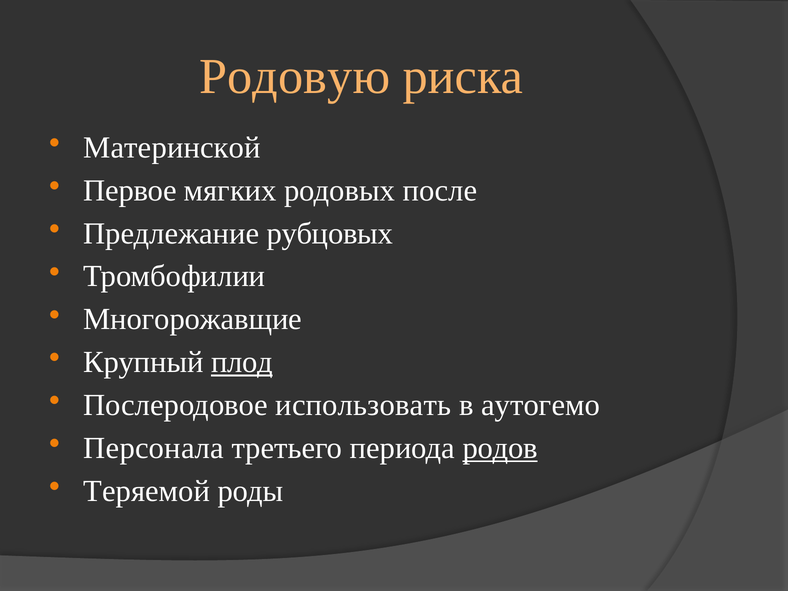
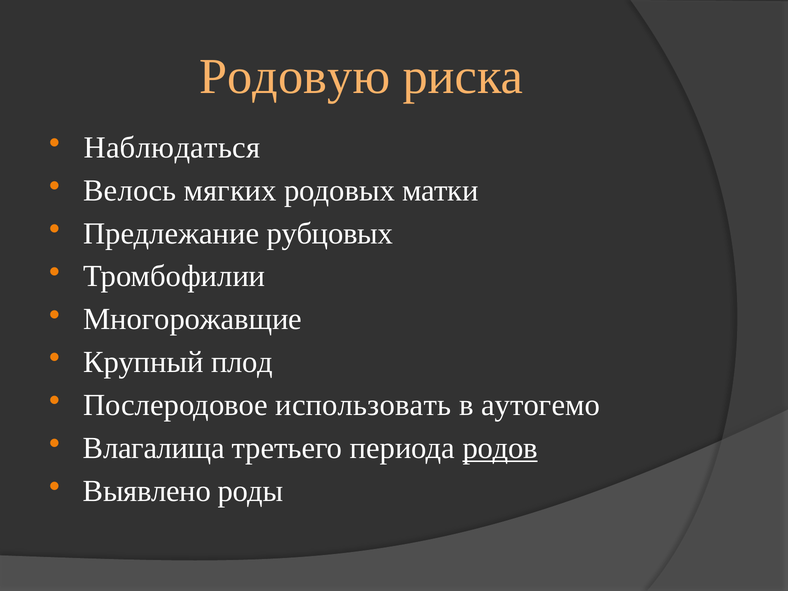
Материнской: Материнской -> Наблюдаться (172, 148)
Первое: Первое -> Велось (130, 190)
после: после -> матки (440, 190)
плод underline: present -> none (242, 362)
Персонала: Персонала -> Влагалища (154, 448)
Теряемой: Теряемой -> Выявлено (147, 491)
